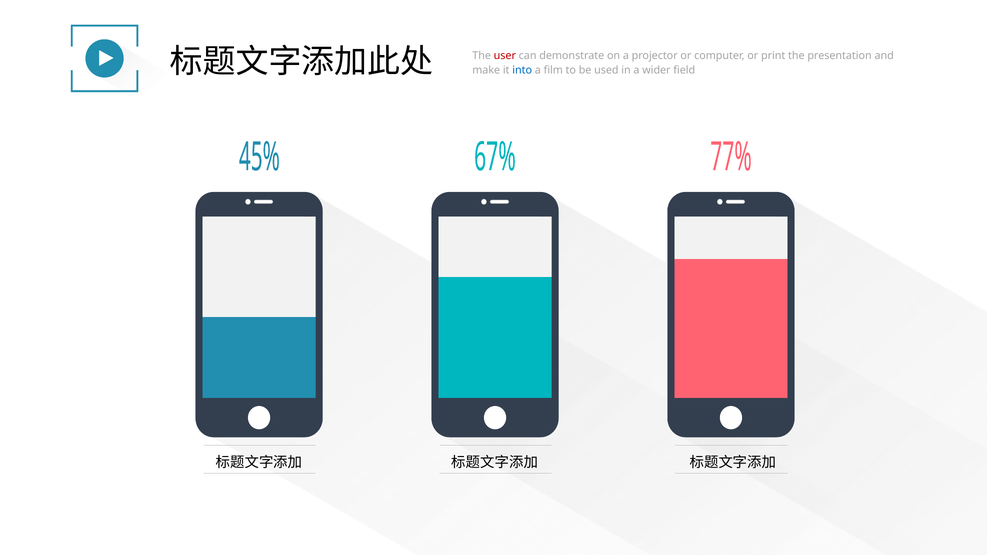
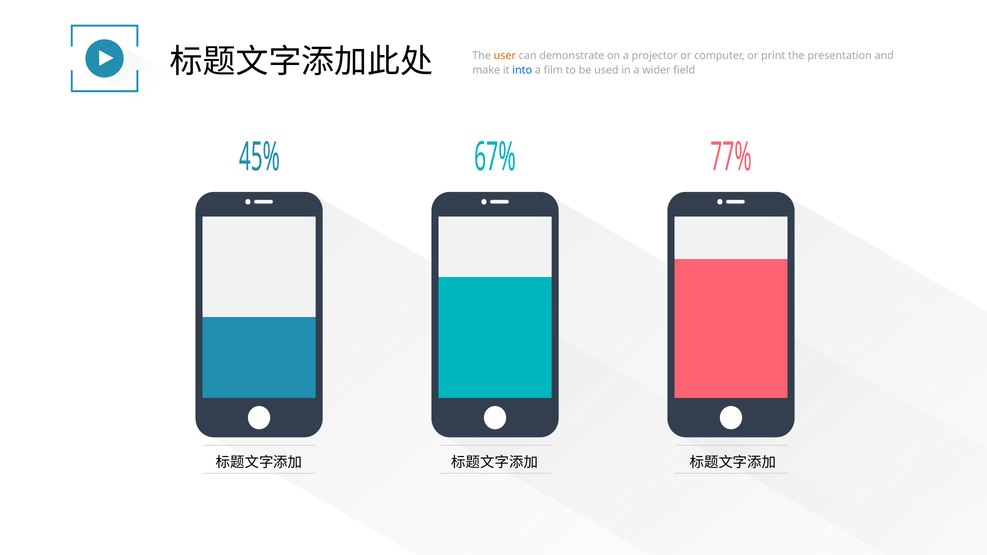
user colour: red -> orange (505, 56)
